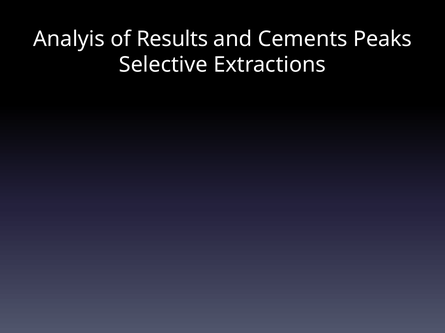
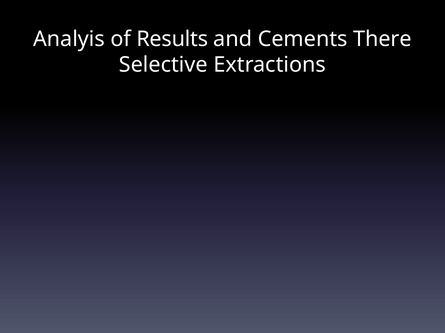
Peaks: Peaks -> There (382, 39)
